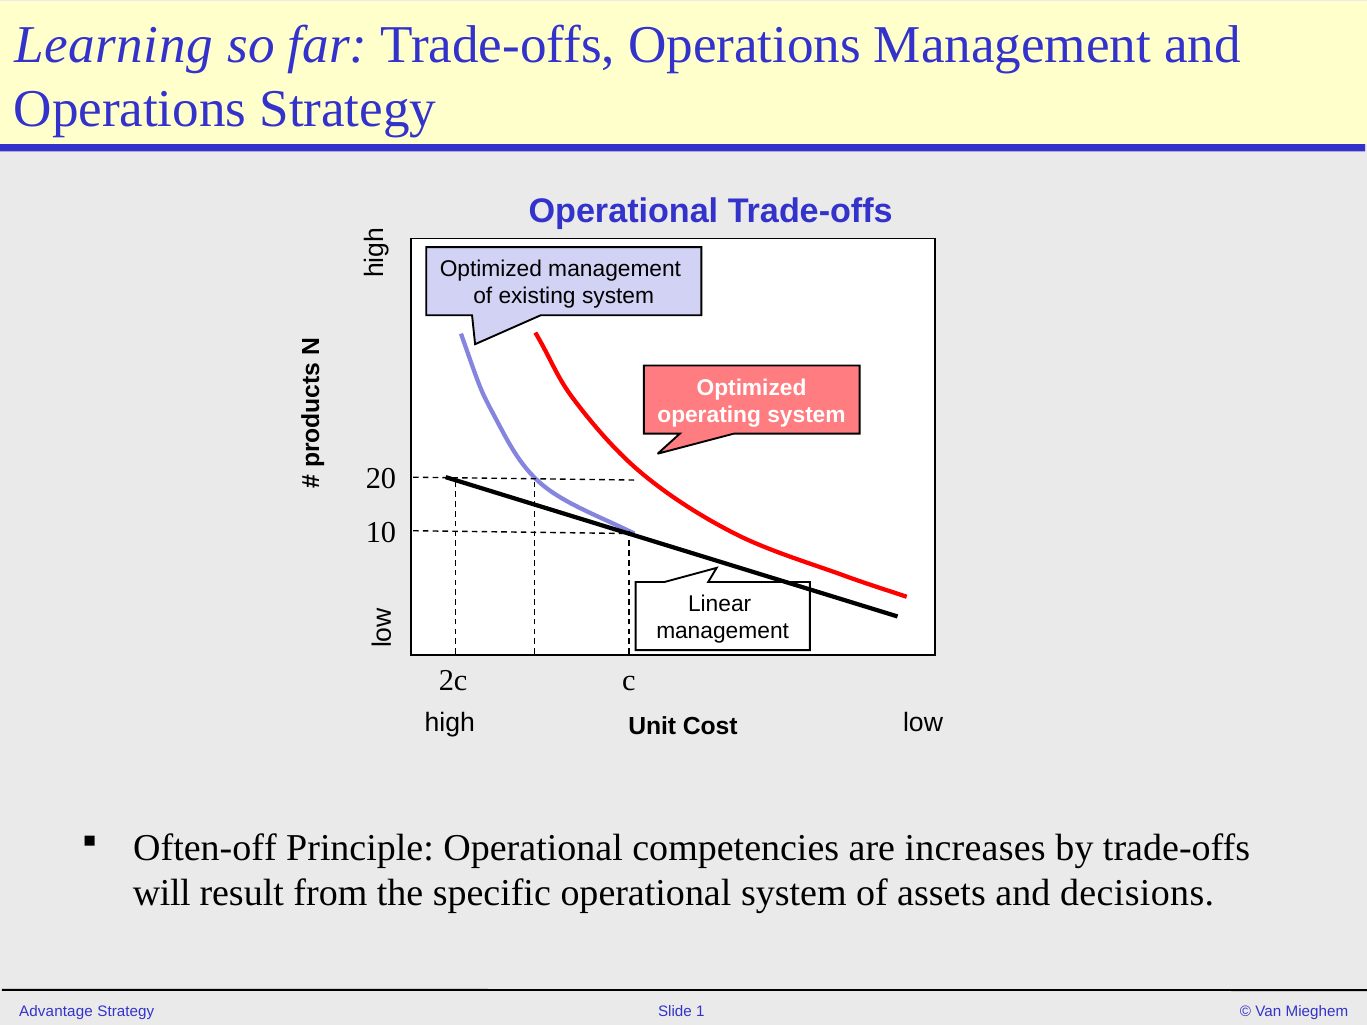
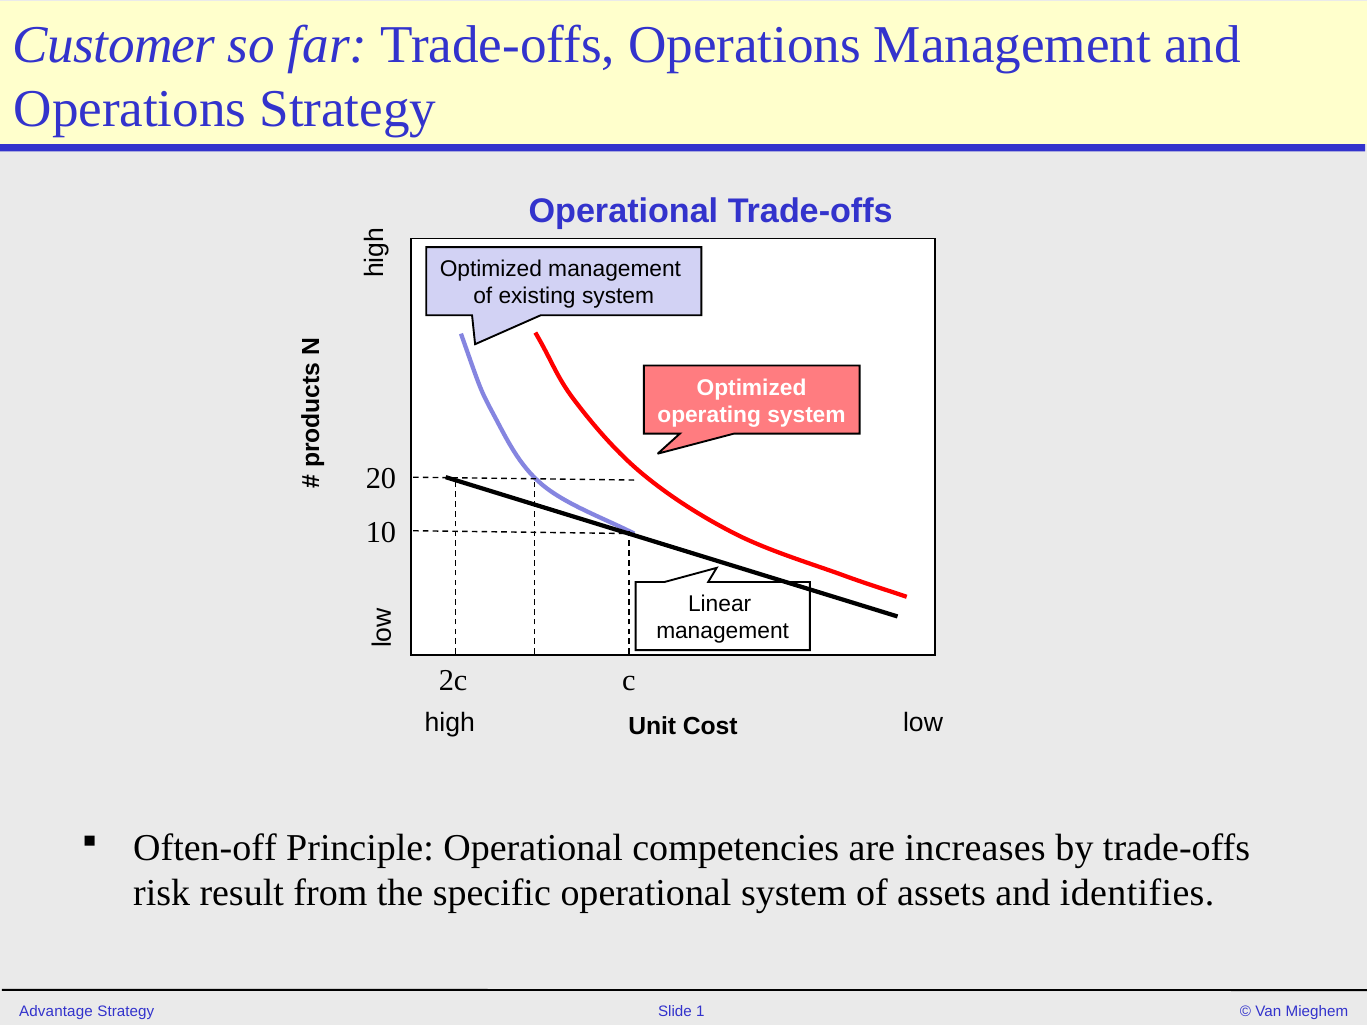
Learning: Learning -> Customer (114, 45)
will: will -> risk (162, 894)
decisions: decisions -> identifies (1137, 894)
